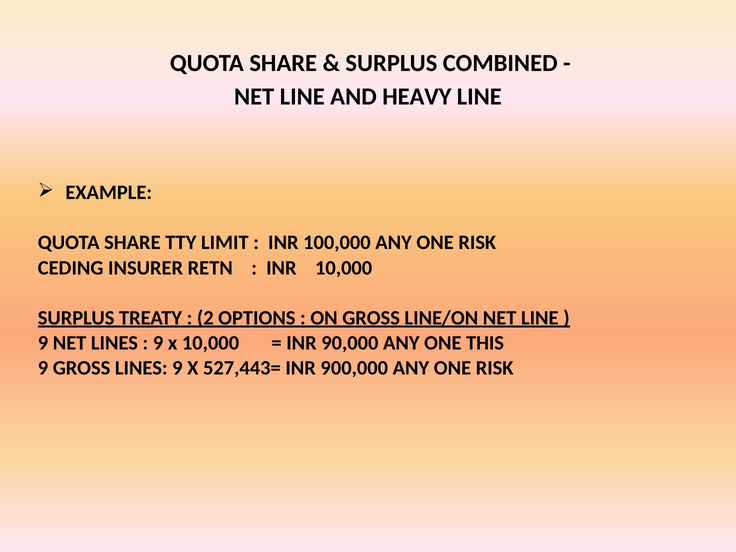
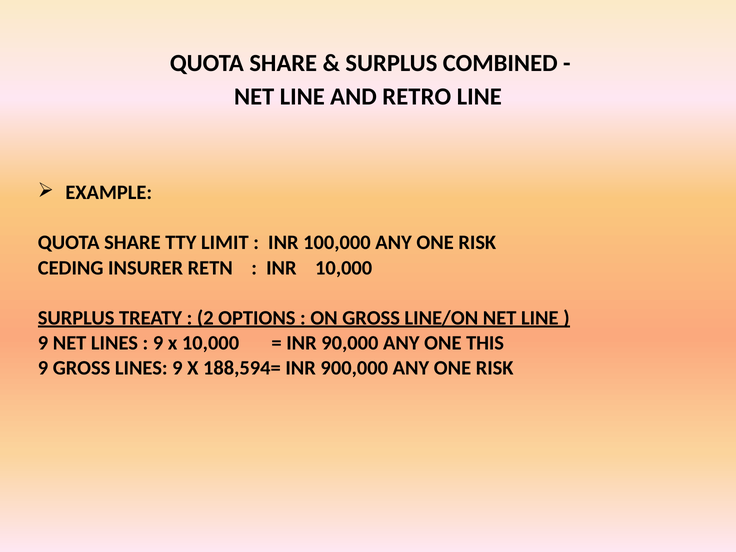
HEAVY: HEAVY -> RETRO (417, 97)
527,443=: 527,443= -> 188,594= (242, 368)
